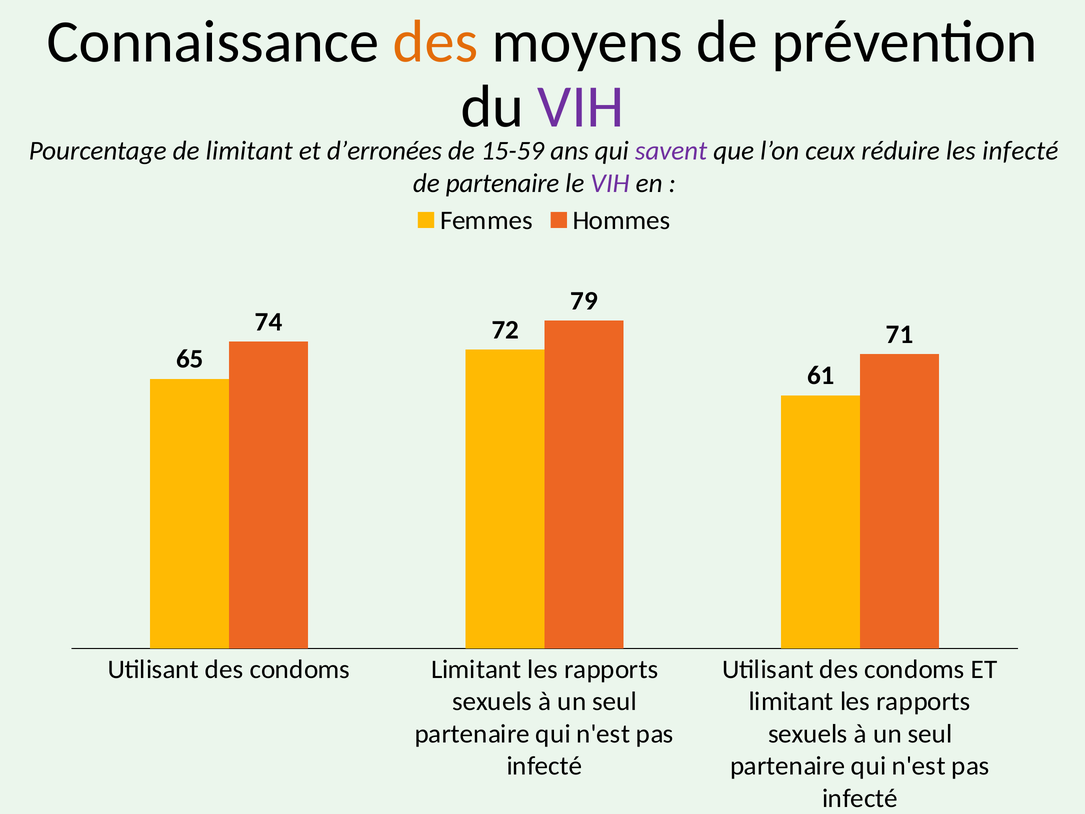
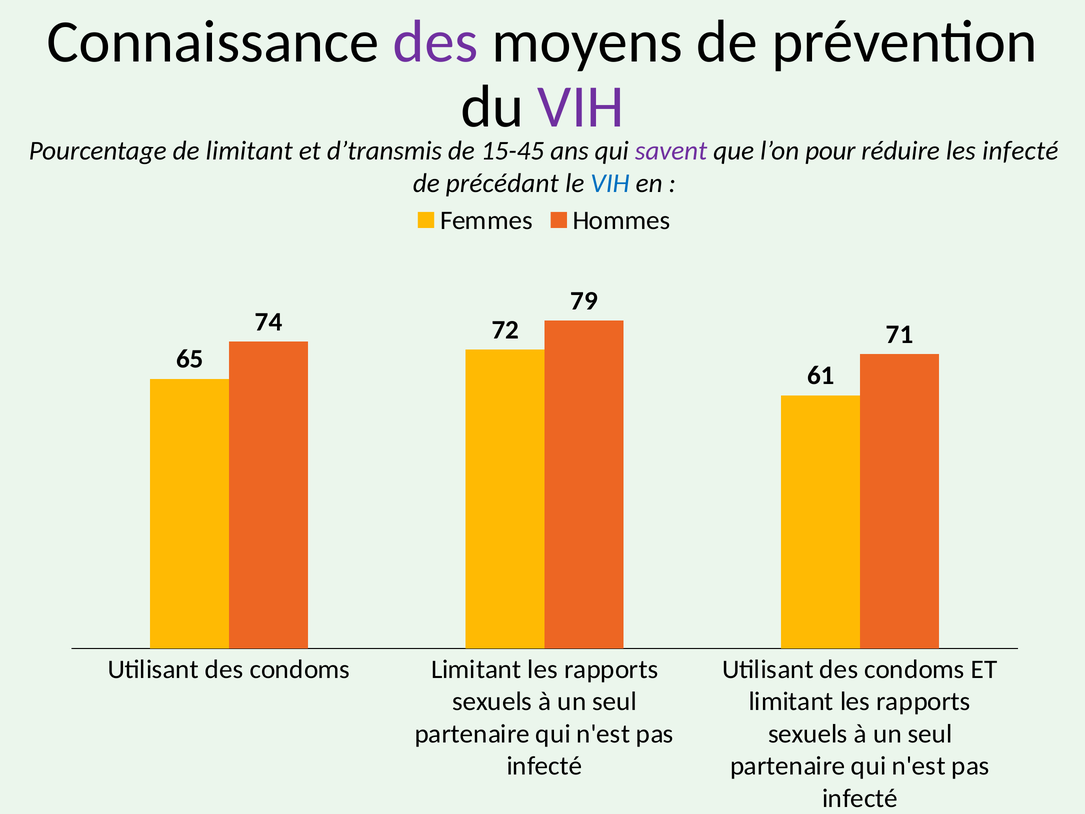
des colour: orange -> purple (436, 42)
d’erronées: d’erronées -> d’transmis (384, 151)
15-59: 15-59 -> 15-45 (513, 151)
ceux: ceux -> pour (830, 151)
de partenaire: partenaire -> précédant (502, 183)
VIH colour: purple -> blue (610, 183)
